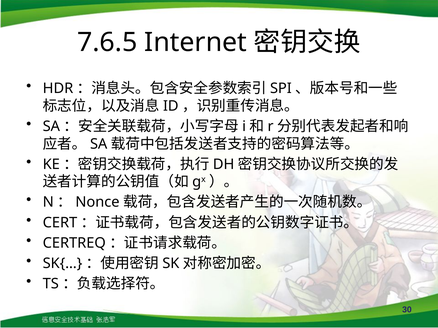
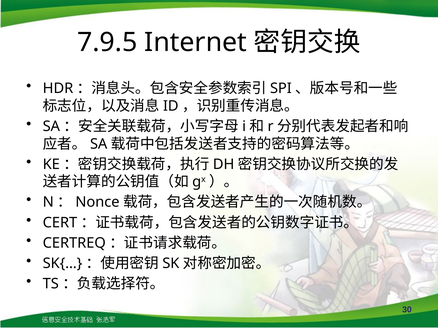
7.6.5: 7.6.5 -> 7.9.5 (107, 42)
